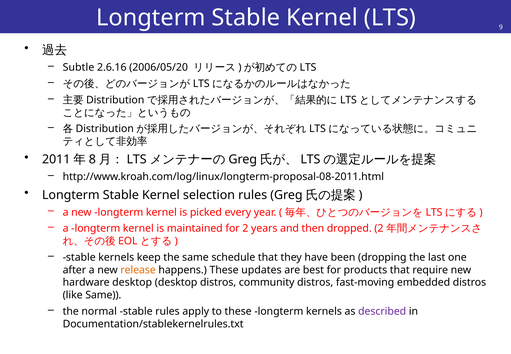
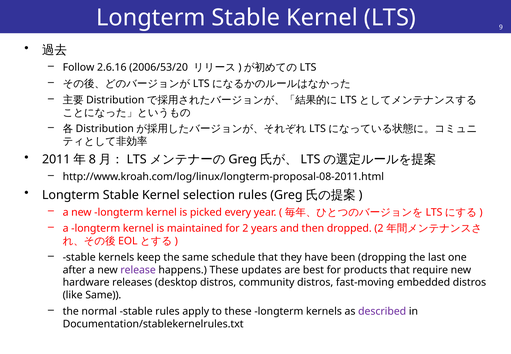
Subtle: Subtle -> Follow (79, 67)
2006/05/20: 2006/05/20 -> 2006/53/20 (159, 67)
release colour: orange -> purple (138, 270)
hardware desktop: desktop -> releases (132, 282)
